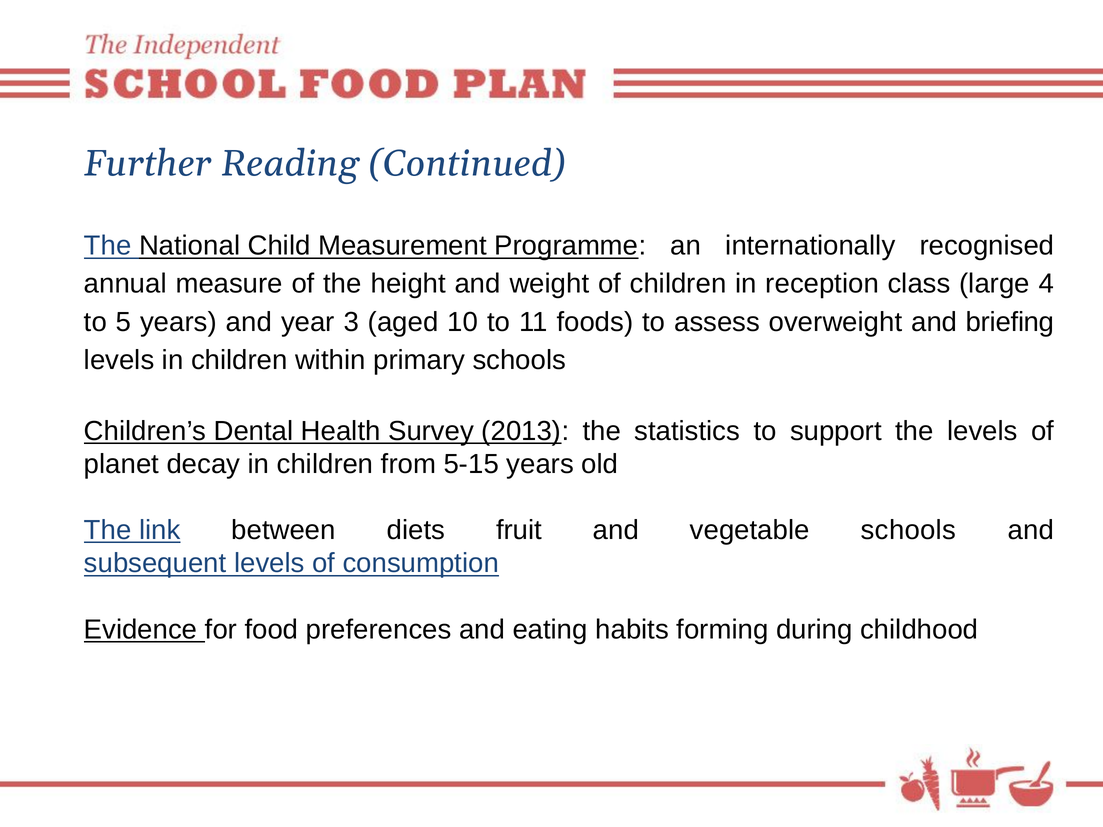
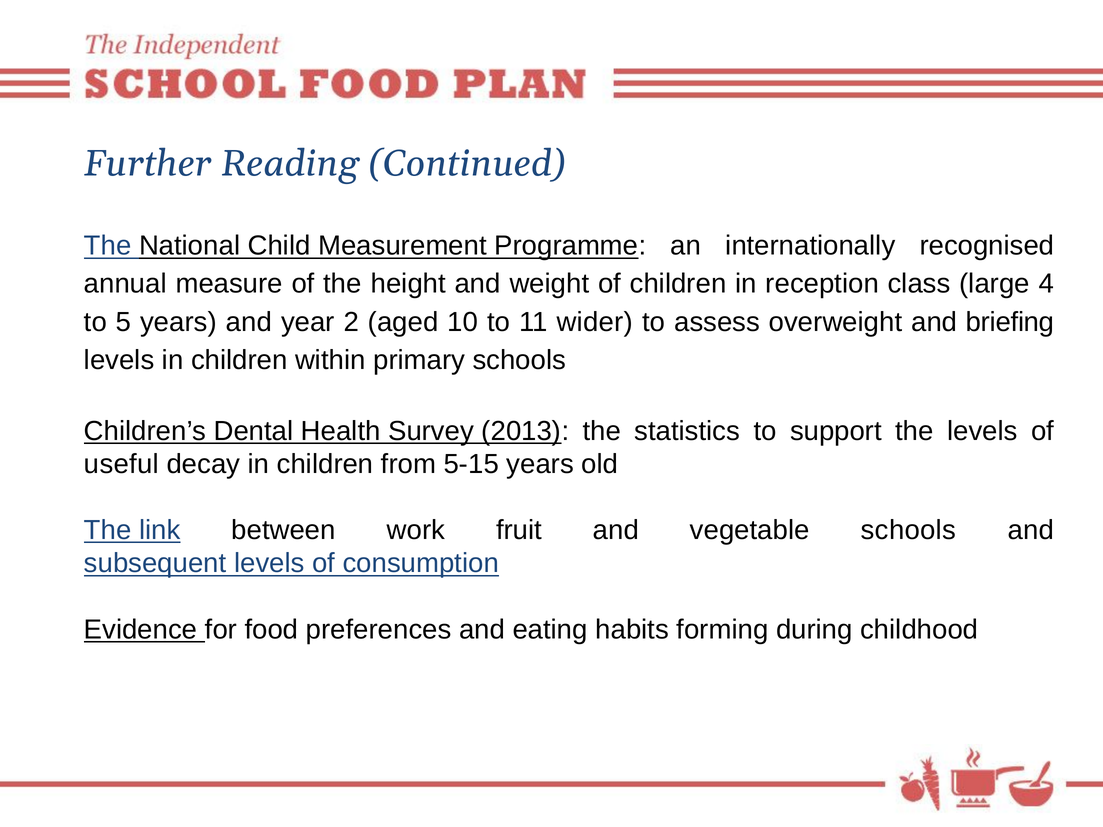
3: 3 -> 2 (351, 322)
foods: foods -> wider (595, 322)
planet: planet -> useful (121, 464)
diets: diets -> work (416, 530)
